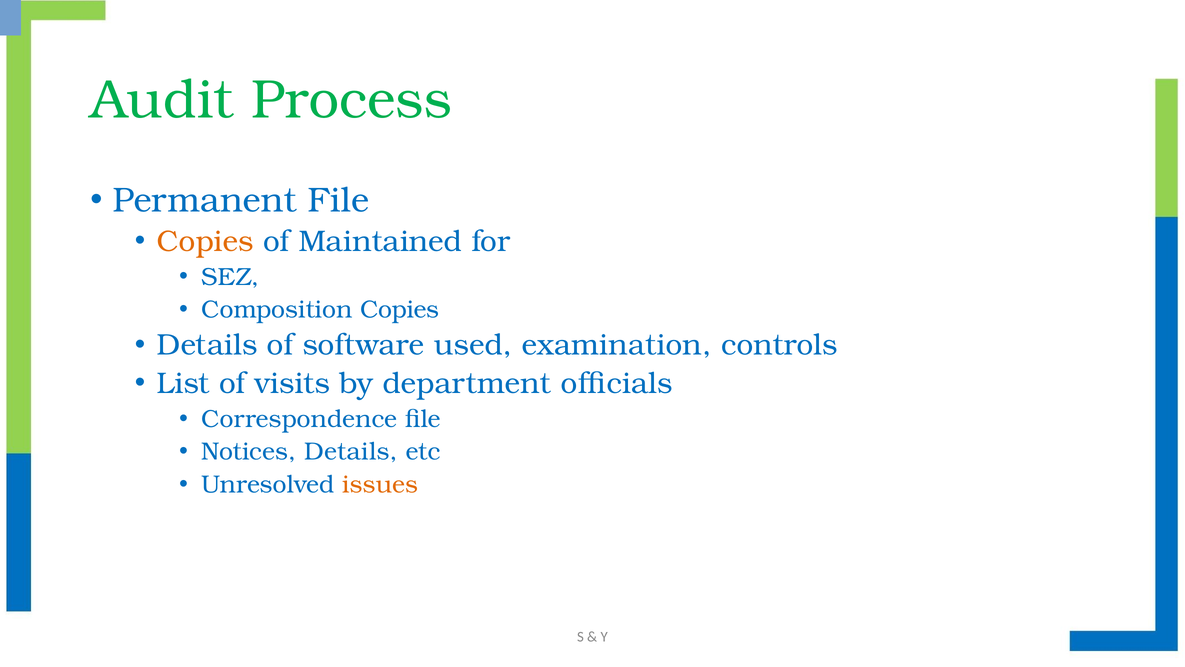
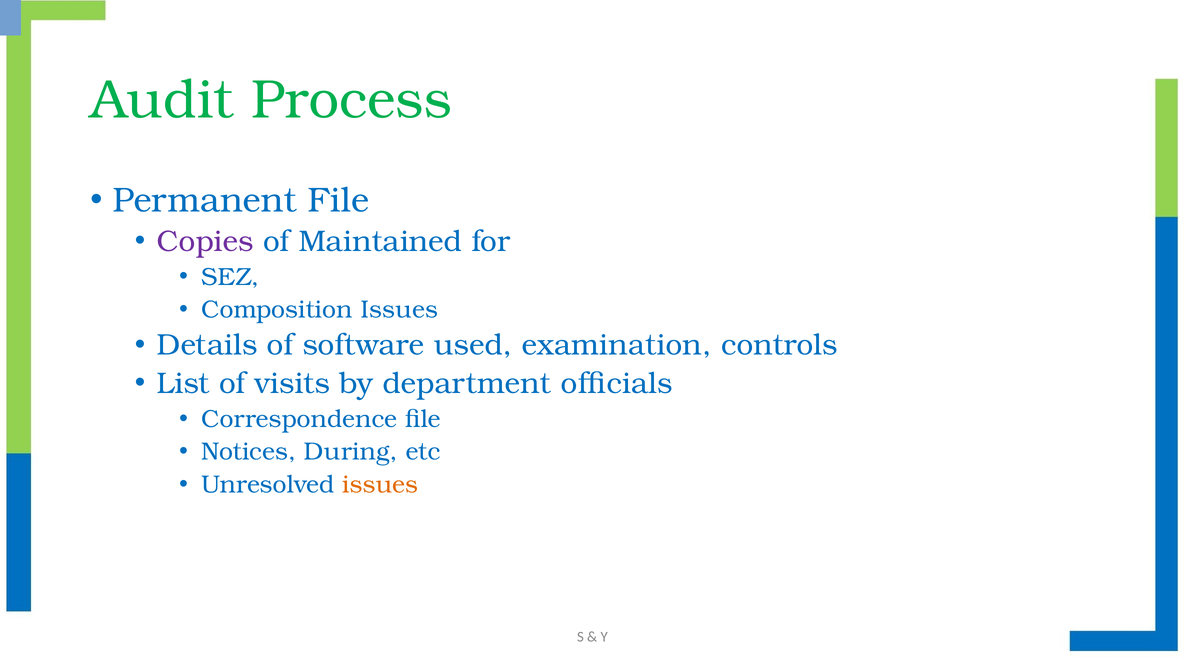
Copies colour: orange -> purple (205, 241)
Composition Copies: Copies -> Issues (399, 310)
Notices Details: Details -> During (351, 452)
